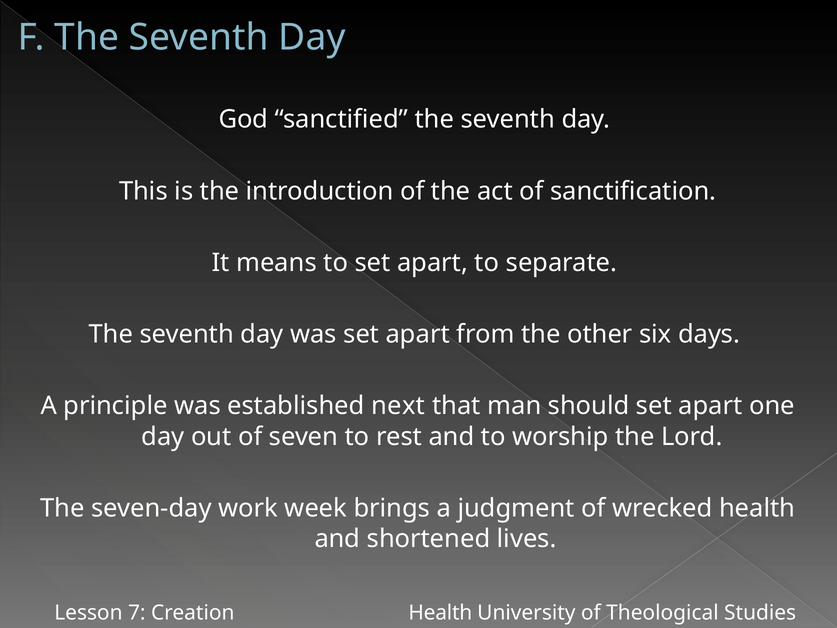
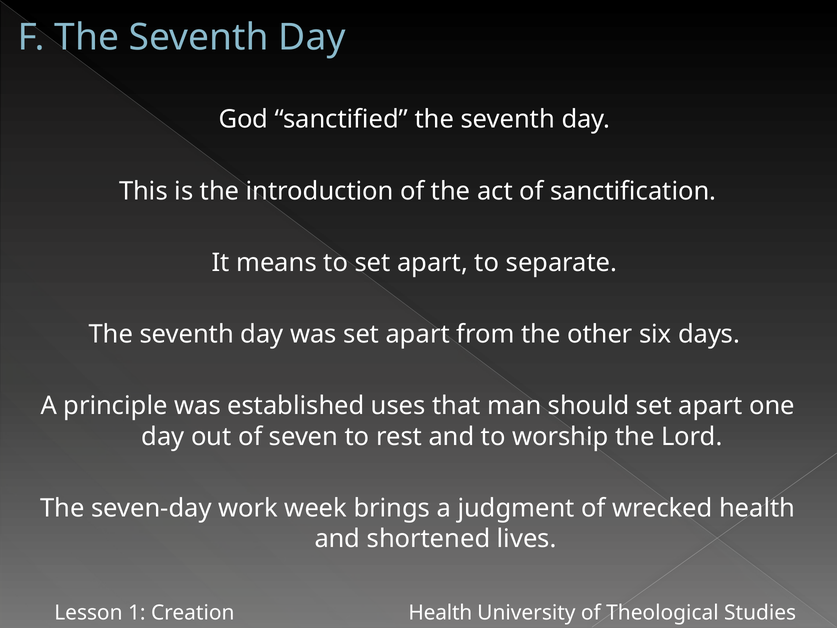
next: next -> uses (398, 406)
7: 7 -> 1 (137, 613)
